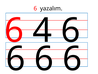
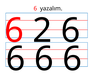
4: 4 -> 2 (42, 30)
